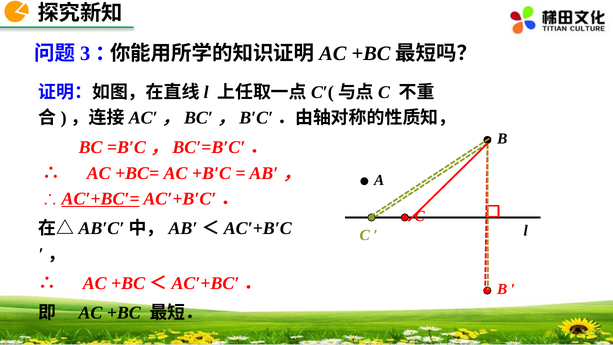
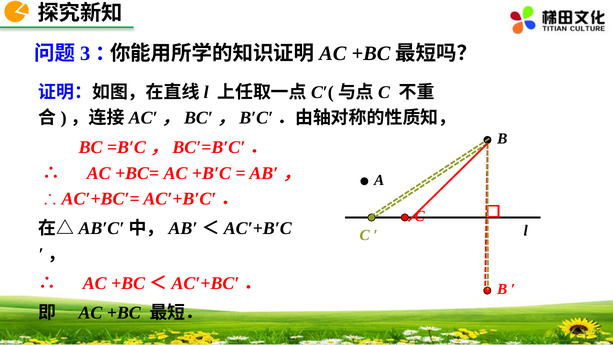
AC′+BC′= underline: present -> none (101, 199)
